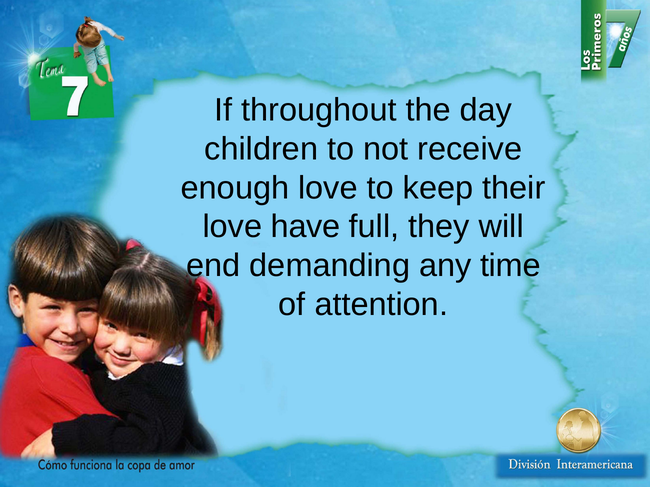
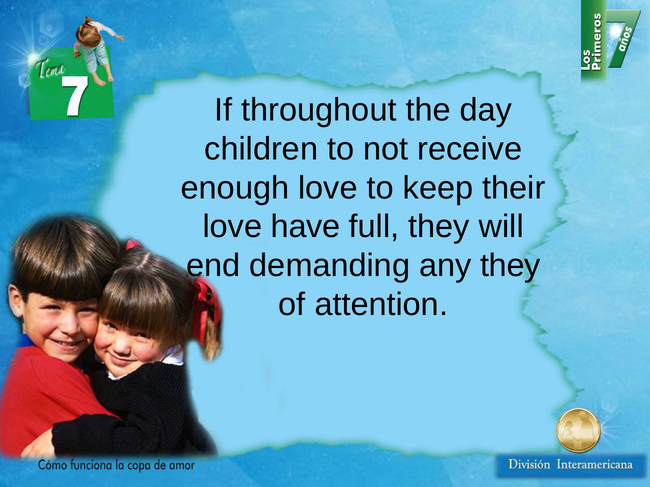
any time: time -> they (510, 266)
